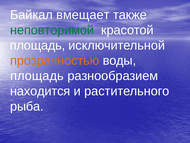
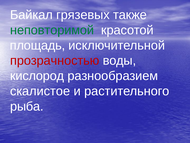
вмещает: вмещает -> грязевых (83, 15)
прозрачностью colour: orange -> red (55, 60)
площадь: площадь -> кислород (37, 76)
находится: находится -> скалистое (40, 91)
